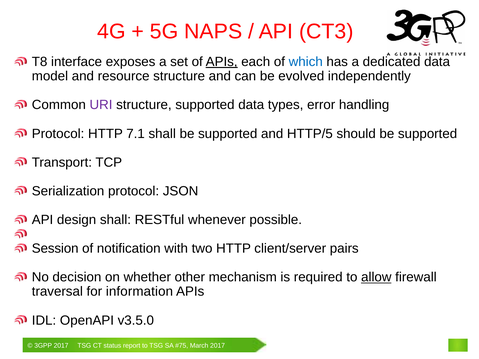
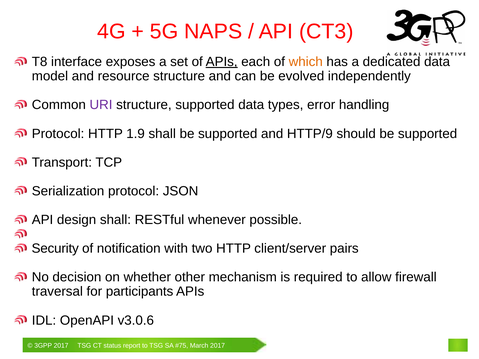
which colour: blue -> orange (306, 62)
7.1: 7.1 -> 1.9 (136, 134)
HTTP/5: HTTP/5 -> HTTP/9 (310, 134)
Session: Session -> Security (55, 249)
allow underline: present -> none (376, 277)
information: information -> participants (140, 292)
v3.5.0: v3.5.0 -> v3.0.6 (136, 321)
